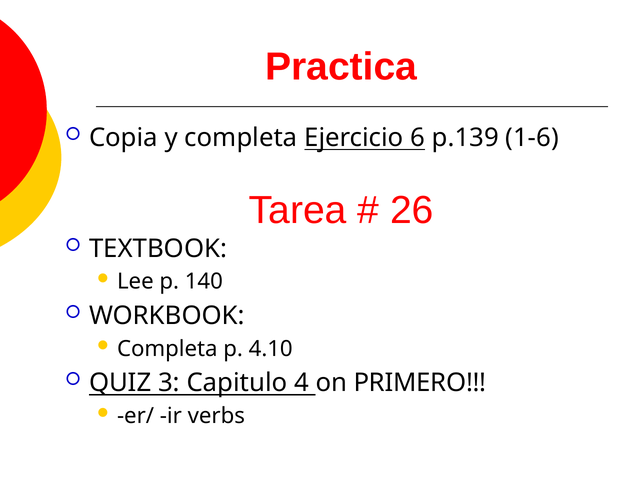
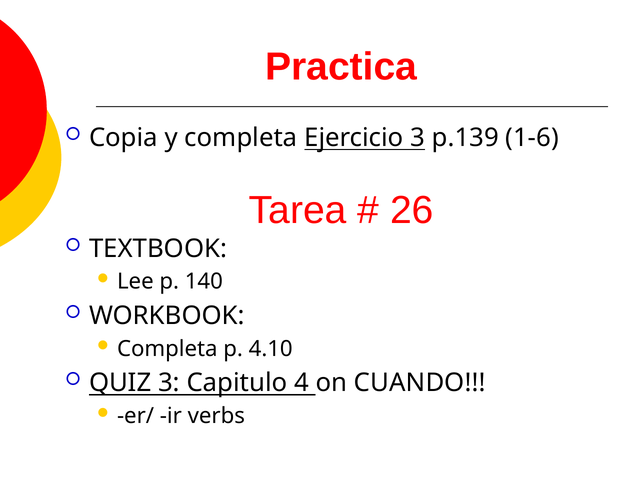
Ejercicio 6: 6 -> 3 (418, 138)
PRIMERO: PRIMERO -> CUANDO (420, 383)
